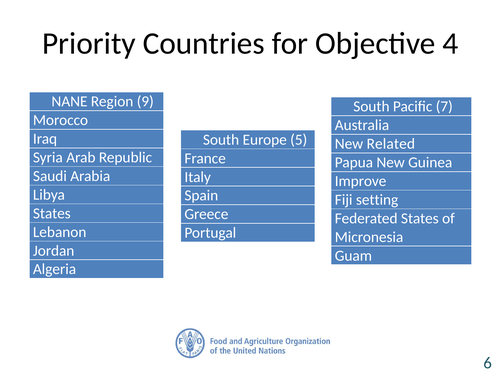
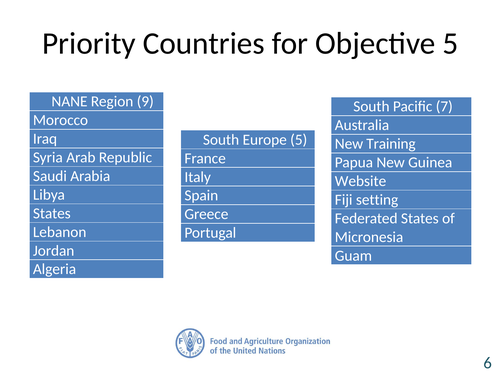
Objective 4: 4 -> 5 (450, 44)
Related: Related -> Training (391, 144)
Improve: Improve -> Website (361, 181)
